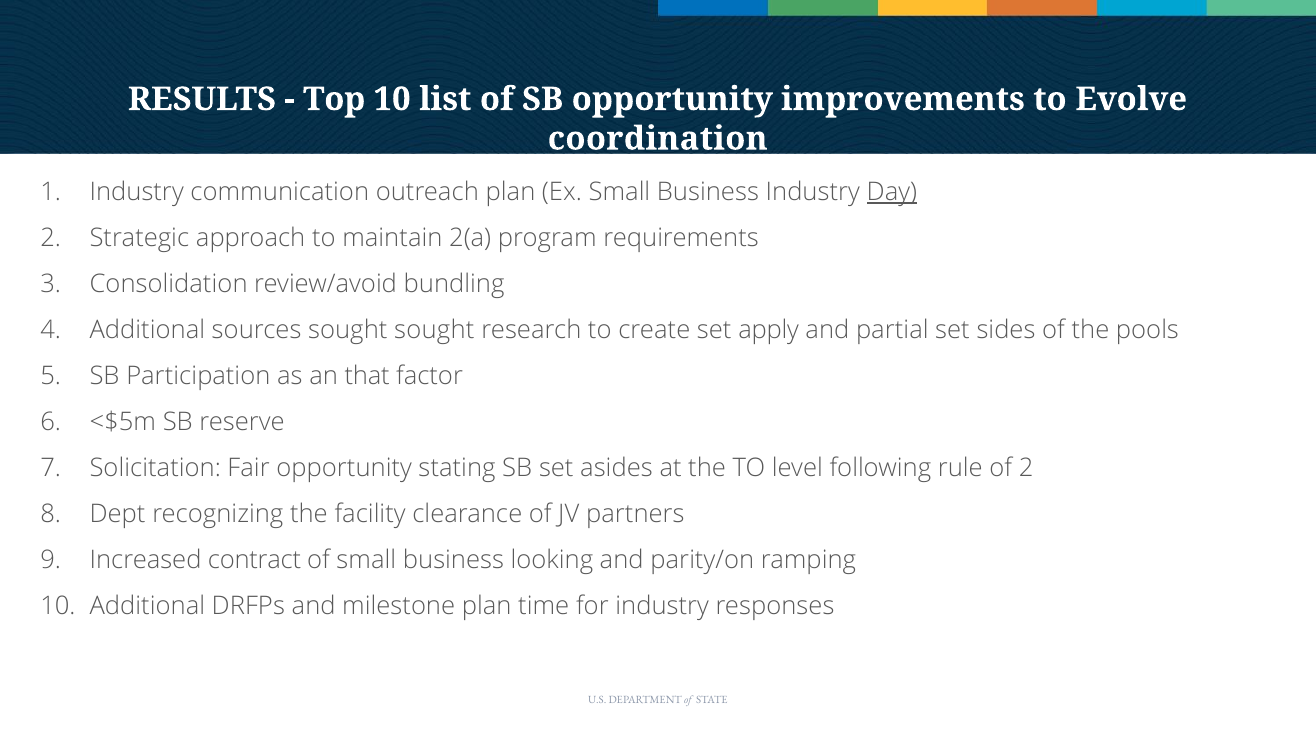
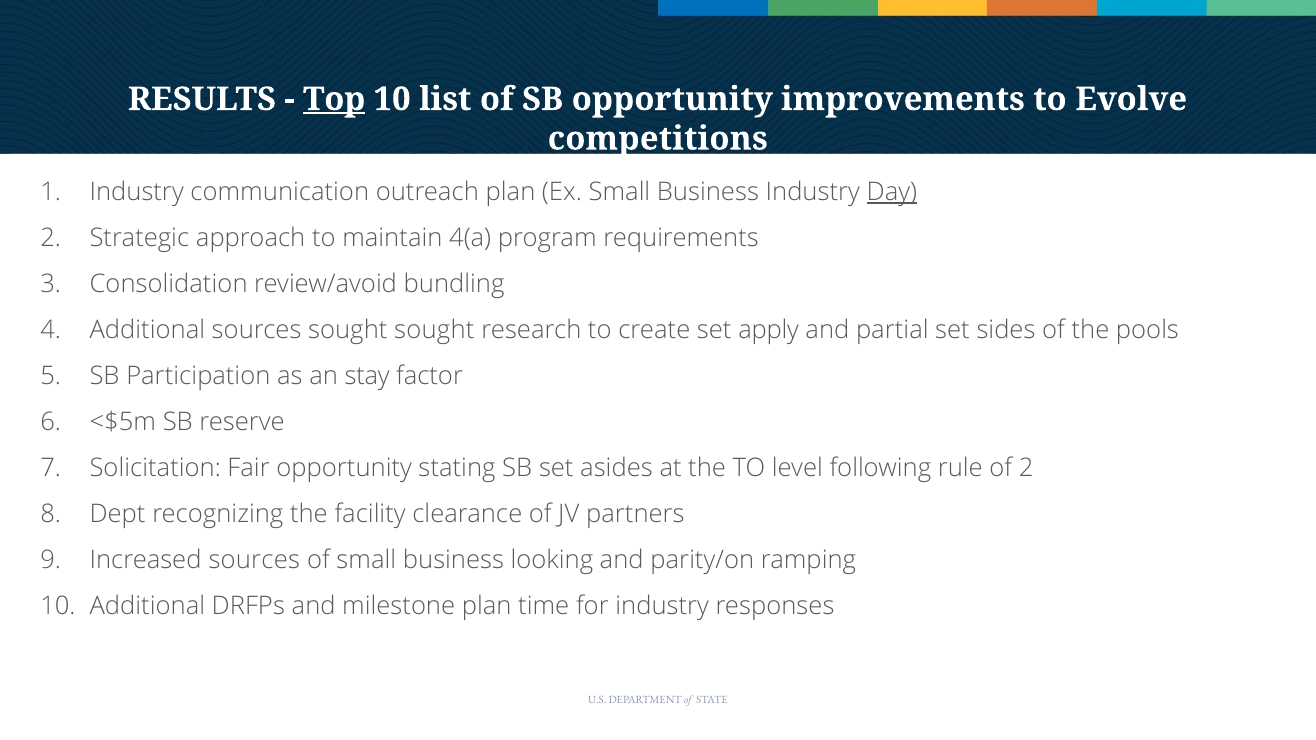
Top underline: none -> present (334, 99)
coordination: coordination -> competitions (658, 139)
2(a: 2(a -> 4(a (470, 238)
that: that -> stay (367, 376)
Increased contract: contract -> sources (254, 561)
